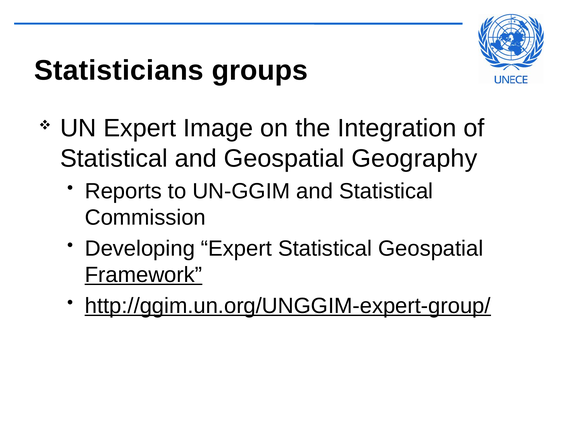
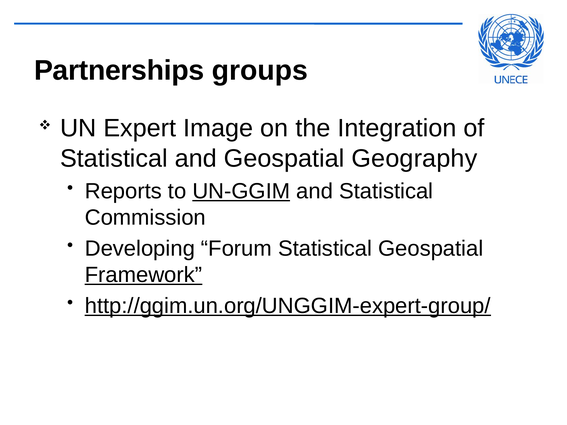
Statisticians: Statisticians -> Partnerships (119, 70)
UN-GGIM underline: none -> present (241, 191)
Developing Expert: Expert -> Forum (236, 249)
